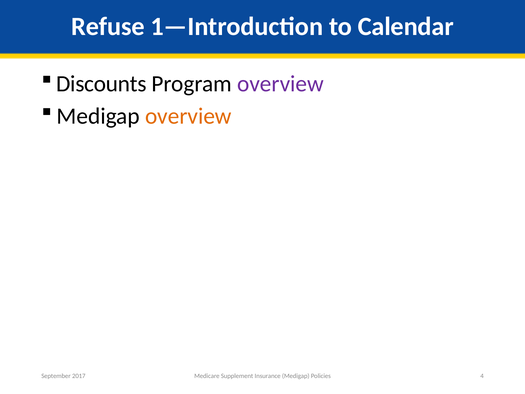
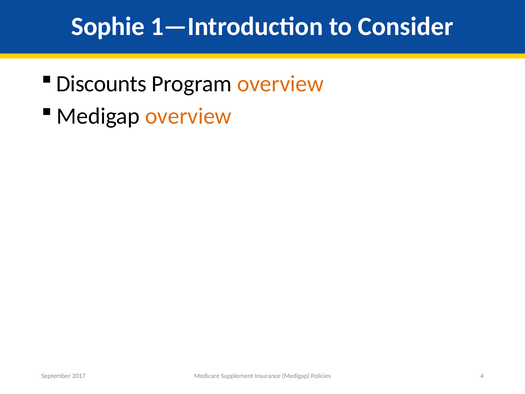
Refuse: Refuse -> Sophie (108, 26)
Calendar: Calendar -> Consider (406, 26)
overview colour: purple -> orange (280, 84)
